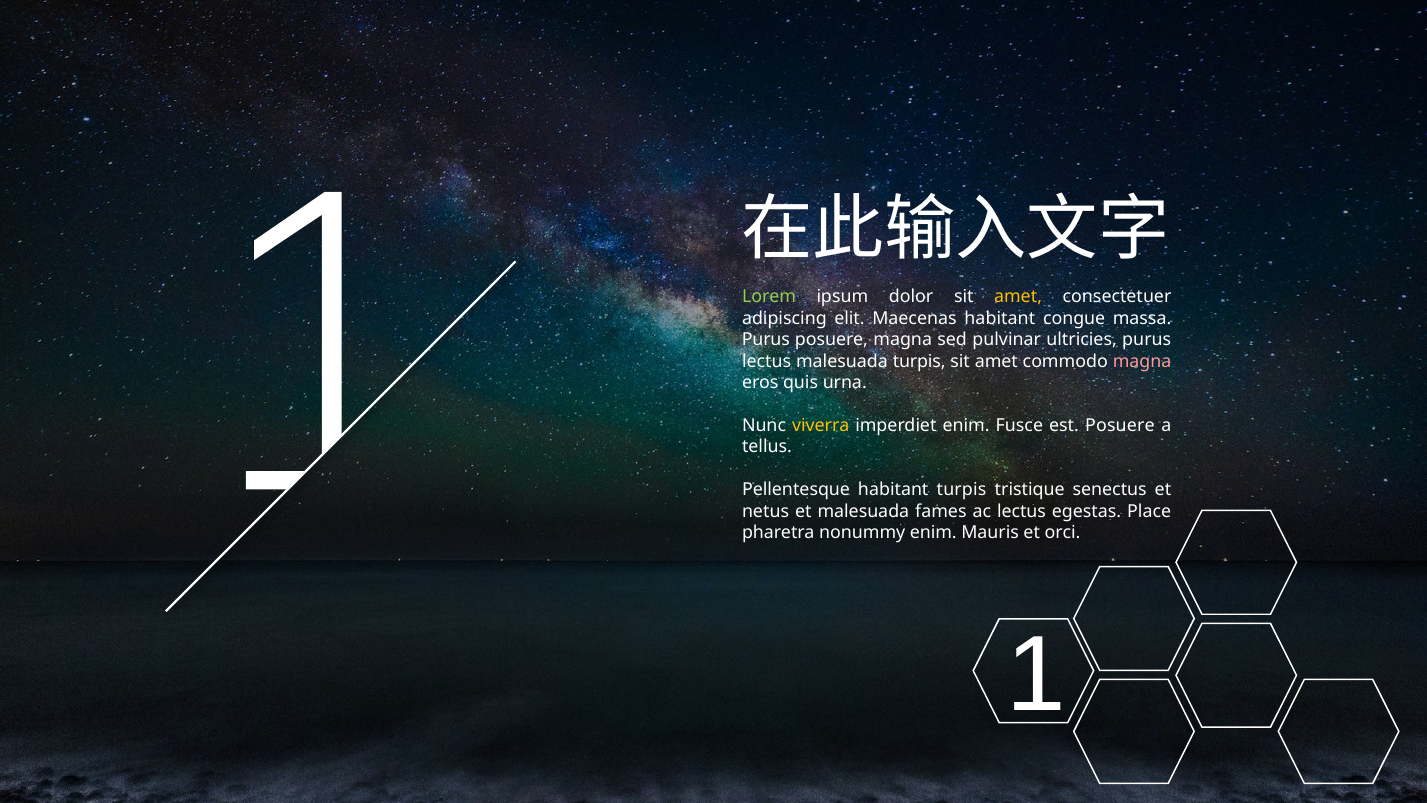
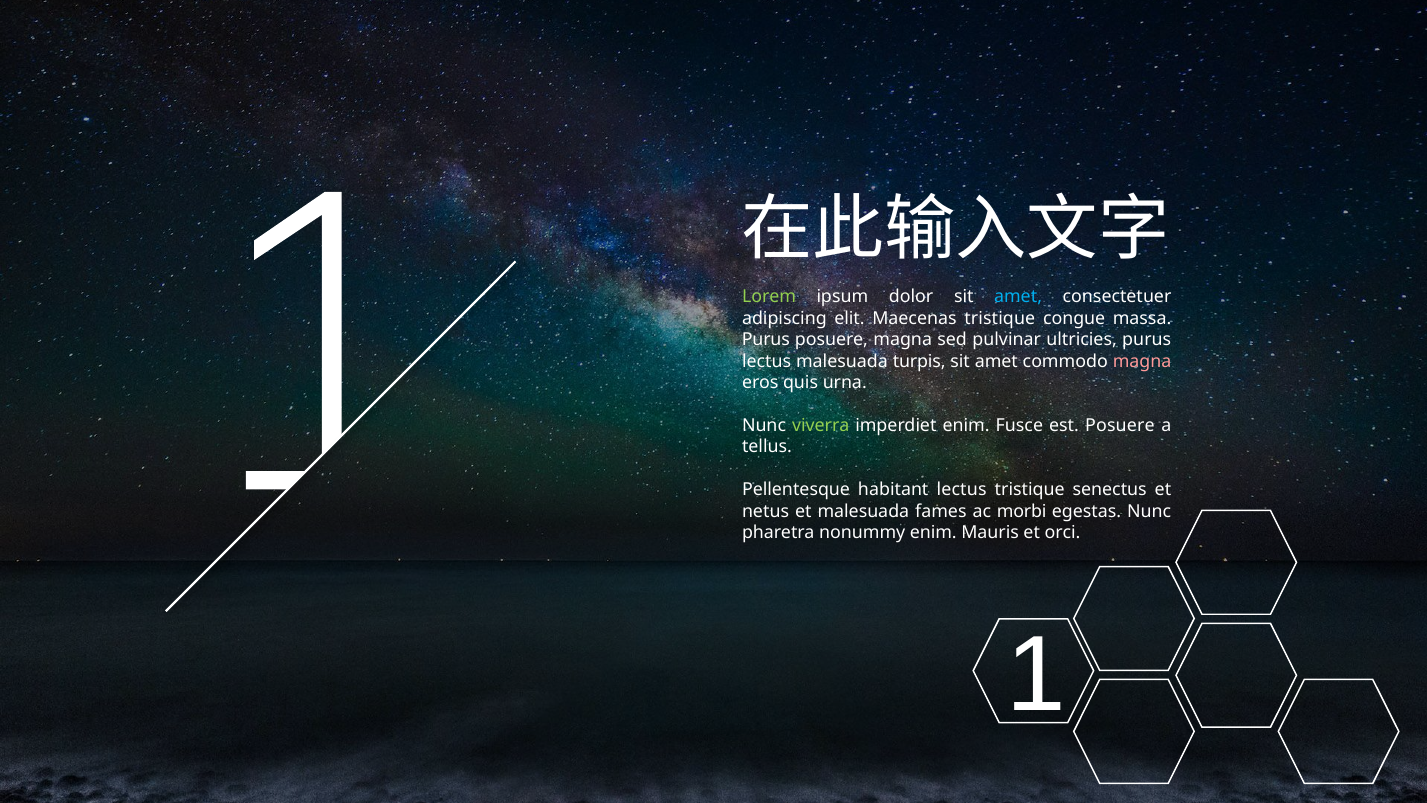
amet colour: yellow -> light blue (1018, 297)
Maecenas habitant: habitant -> tristique (1000, 318)
viverra colour: yellow -> light green (821, 425)
habitant turpis: turpis -> lectus (962, 490)
ac lectus: lectus -> morbi (1022, 511)
egestas Place: Place -> Nunc (1149, 511)
